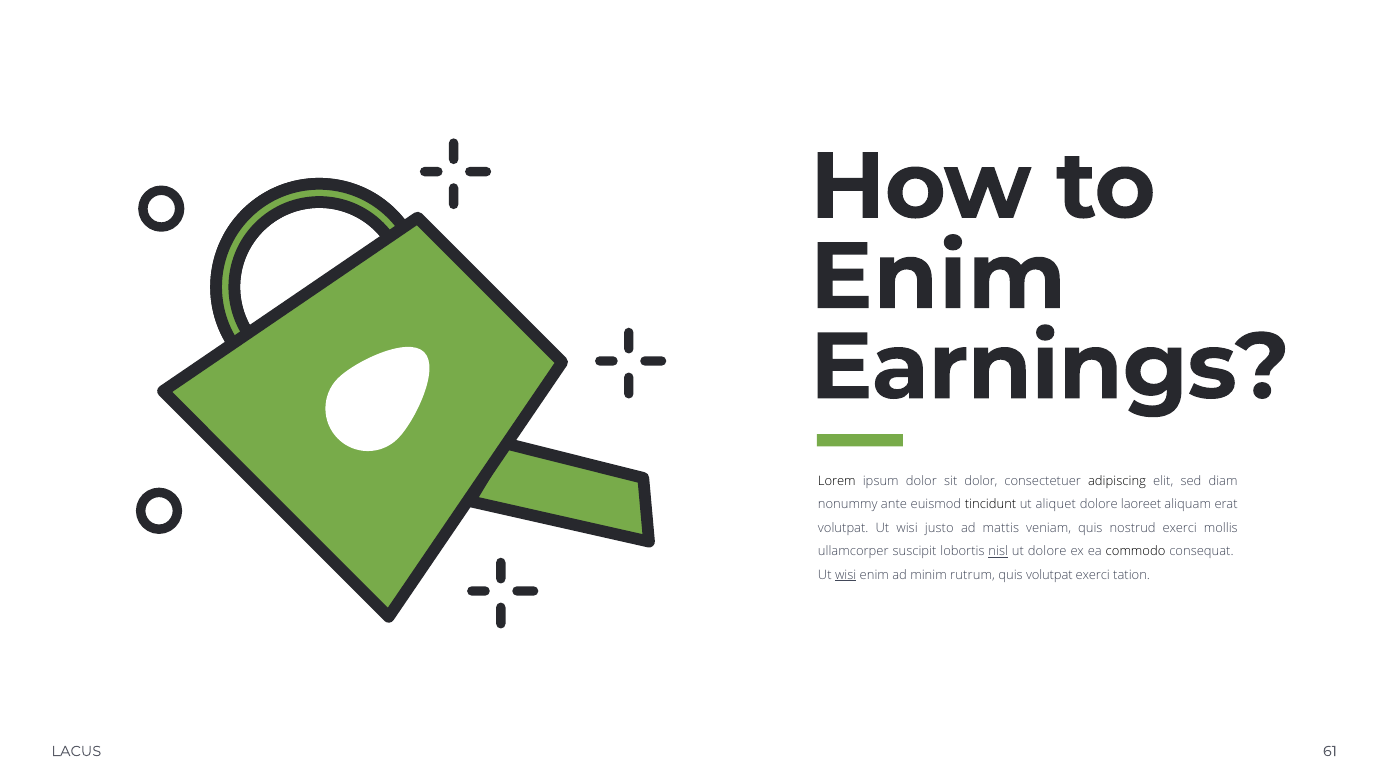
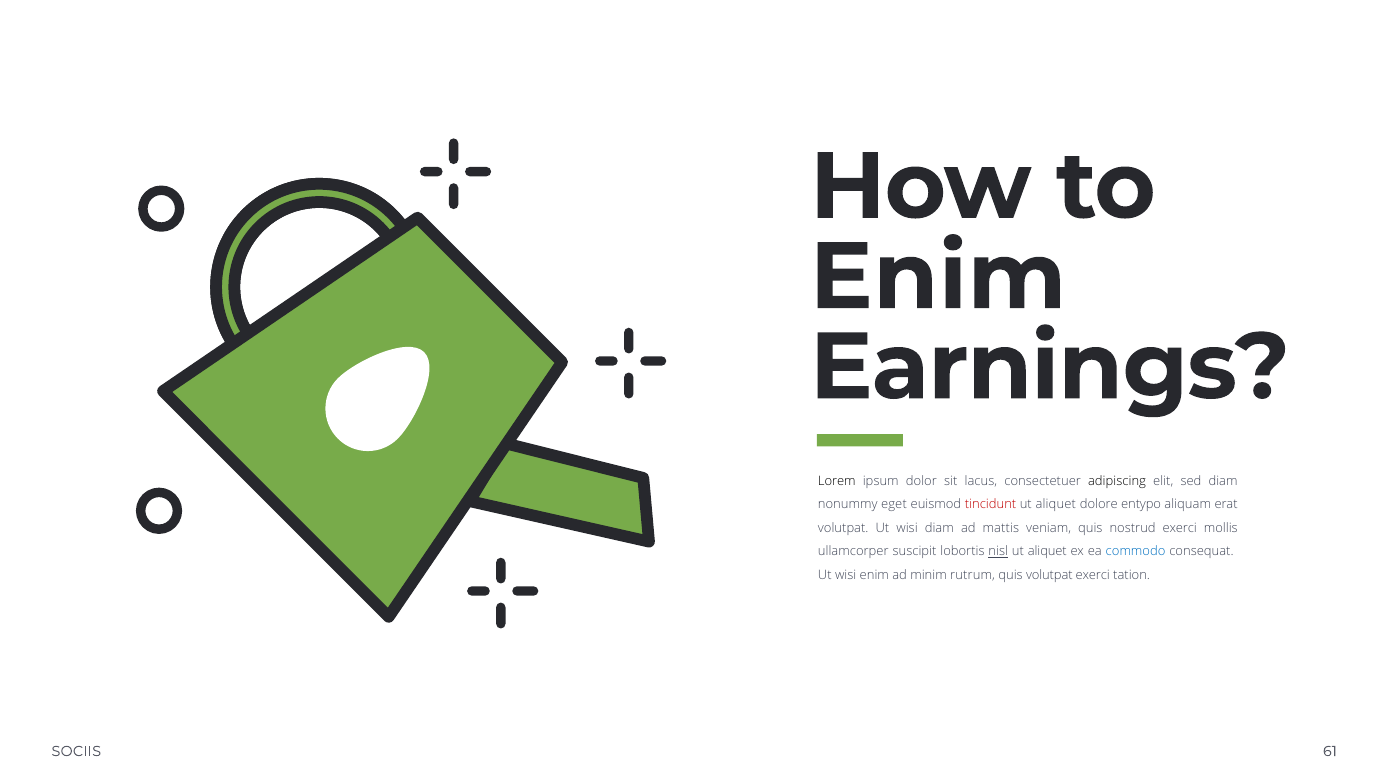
sit dolor: dolor -> lacus (981, 481)
ante: ante -> eget (894, 504)
tincidunt colour: black -> red (991, 504)
laoreet: laoreet -> entypo (1141, 504)
wisi justo: justo -> diam (939, 528)
dolore: dolore -> aliquet (1047, 551)
commodo colour: black -> blue (1136, 551)
wisi underline: present -> none (846, 575)
LACUS: LACUS -> SOCIIS (76, 751)
